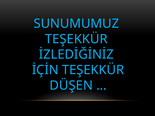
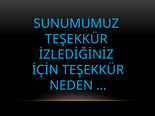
DÜŞEN: DÜŞEN -> NEDEN (71, 86)
